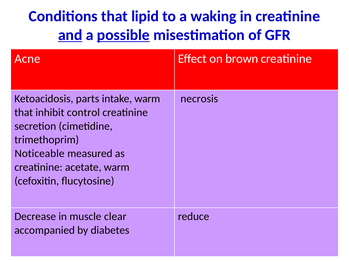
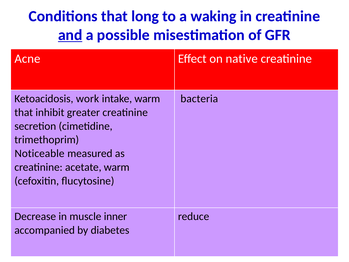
lipid: lipid -> long (145, 16)
possible underline: present -> none (123, 35)
brown: brown -> native (242, 59)
parts: parts -> work (88, 99)
necrosis: necrosis -> bacteria (199, 99)
control: control -> greater (83, 112)
clear: clear -> inner (115, 216)
